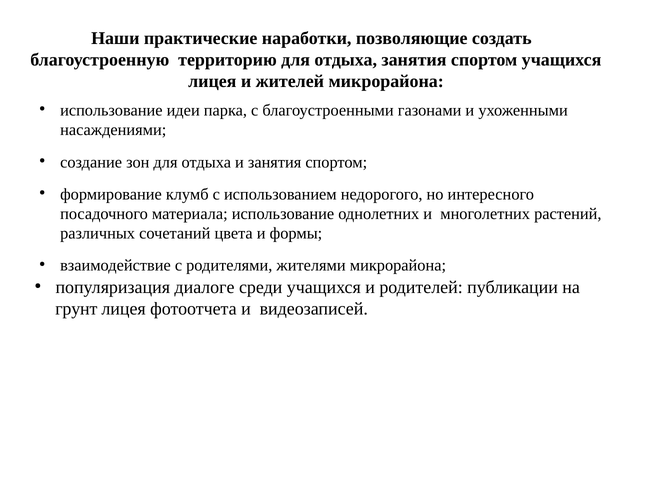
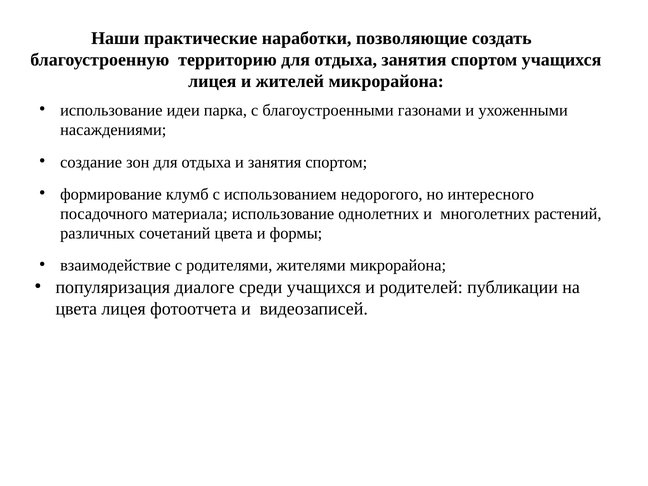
грунт: грунт -> цвета (76, 309)
